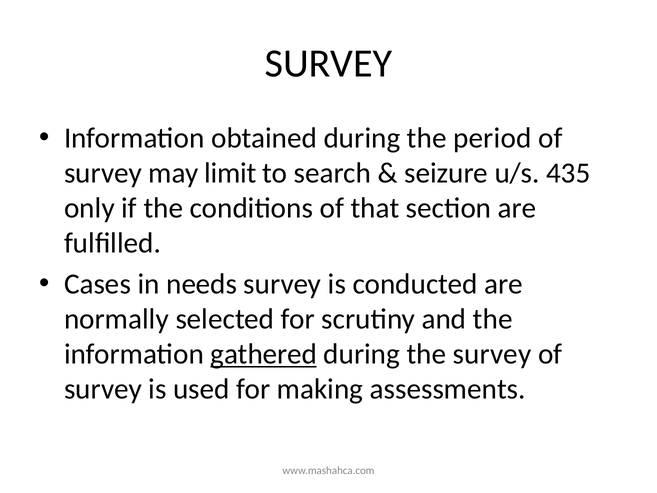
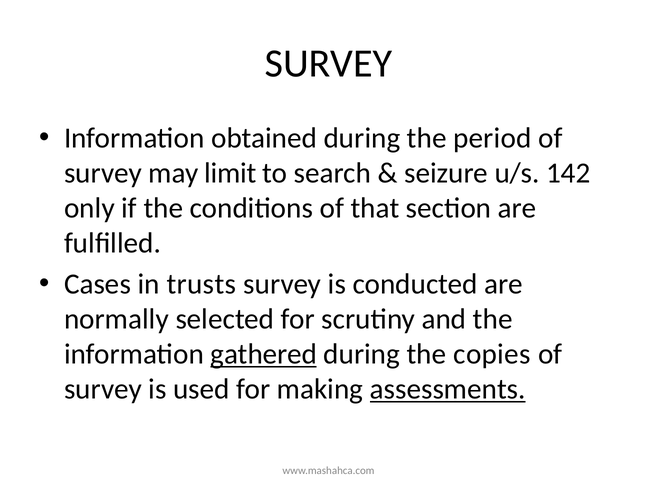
435: 435 -> 142 (568, 173)
needs: needs -> trusts (201, 284)
the survey: survey -> copies (492, 354)
assessments underline: none -> present (448, 389)
